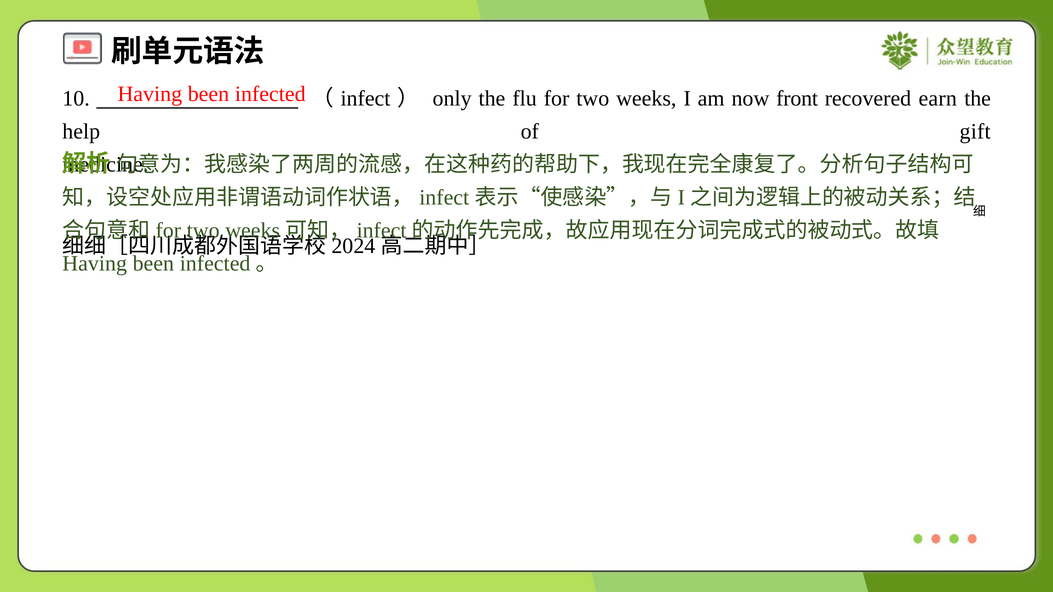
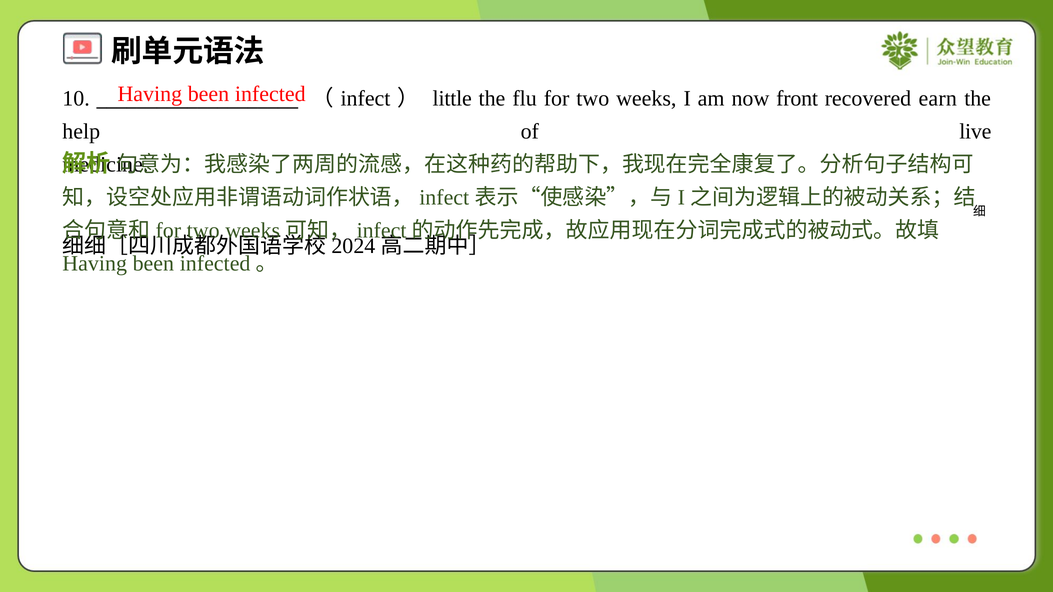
only: only -> little (452, 99)
gift: gift -> live (975, 132)
